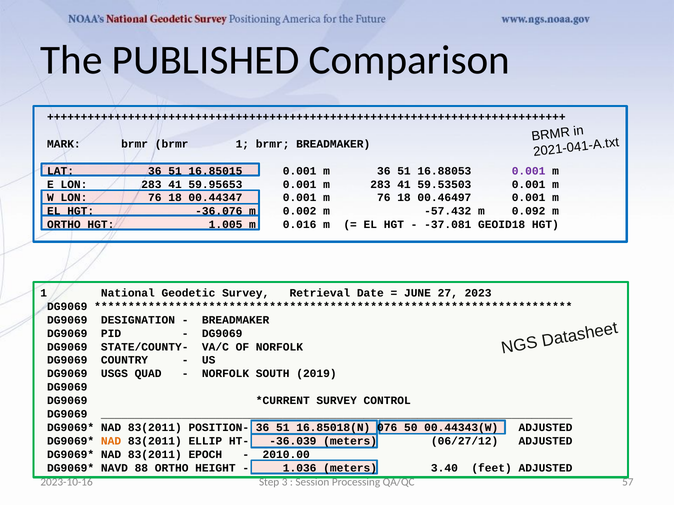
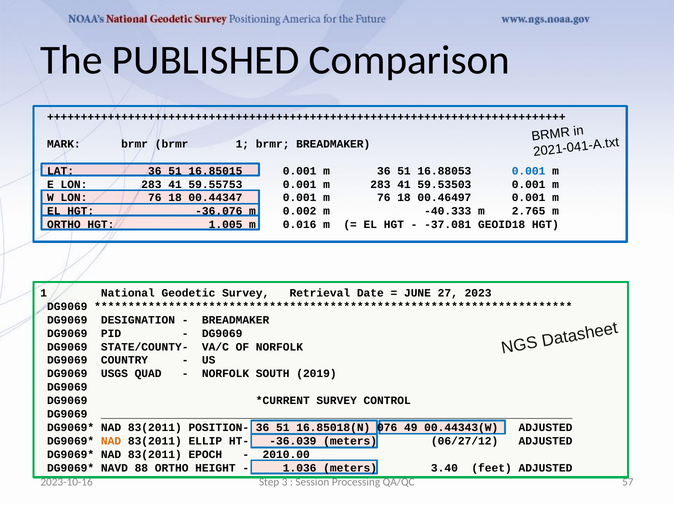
0.001 colour: purple -> blue (529, 171)
59.95653: 59.95653 -> 59.55753 (215, 184)
-57.432: -57.432 -> -40.333 (448, 211)
0.092: 0.092 -> 2.765 (529, 211)
50: 50 -> 49 (411, 428)
